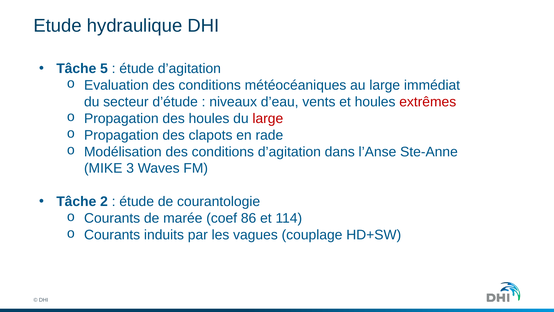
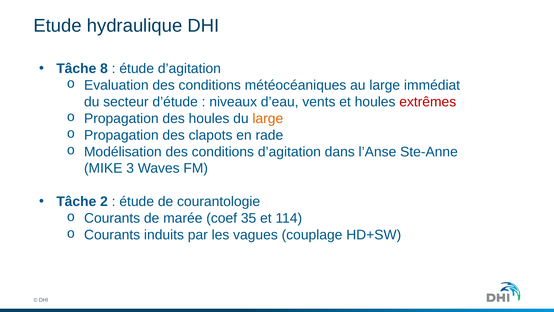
5: 5 -> 8 (104, 68)
large colour: red -> orange (268, 118)
86: 86 -> 35 (249, 218)
